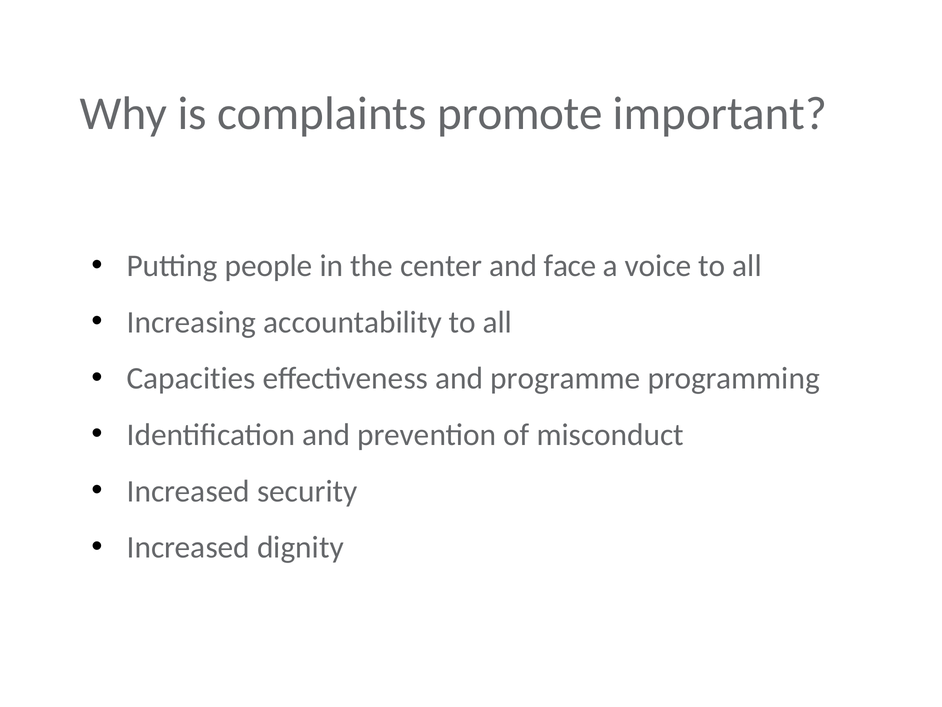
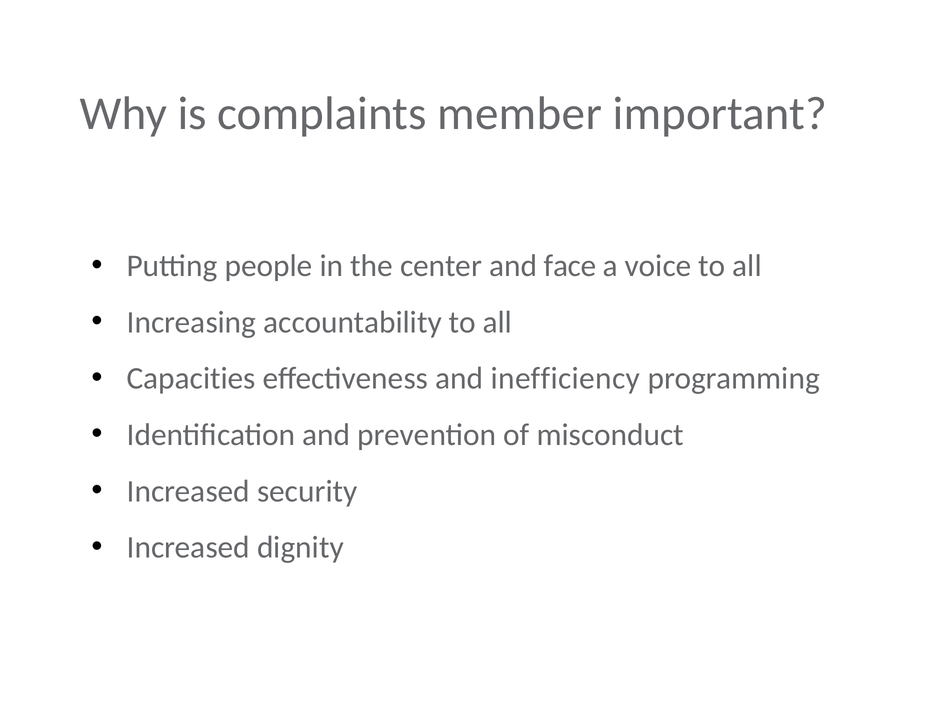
promote: promote -> member (520, 114)
programme: programme -> inefficiency (565, 378)
